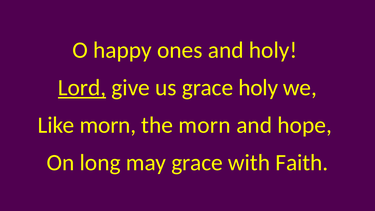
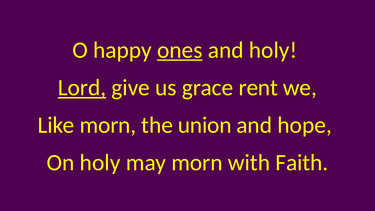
ones underline: none -> present (180, 50)
grace holy: holy -> rent (258, 88)
the morn: morn -> union (205, 125)
On long: long -> holy (100, 163)
may grace: grace -> morn (197, 163)
